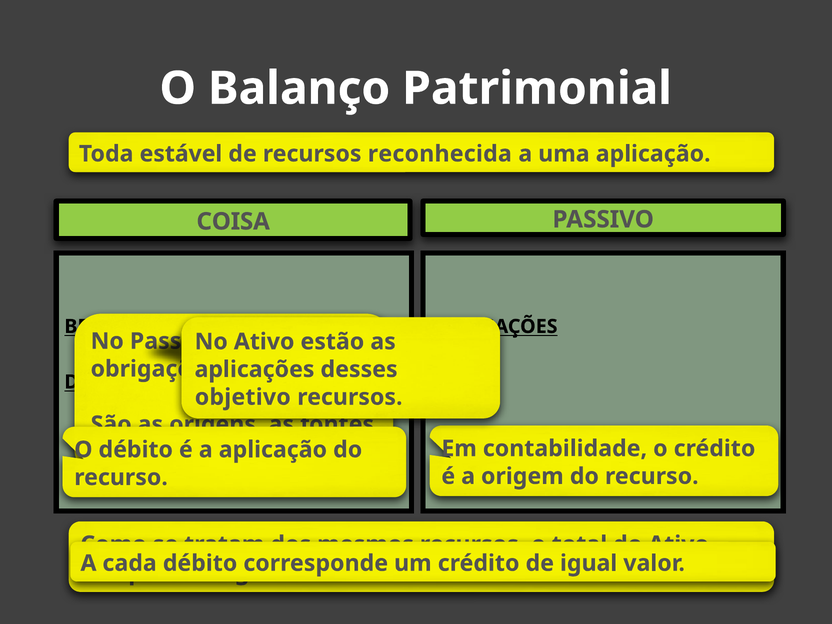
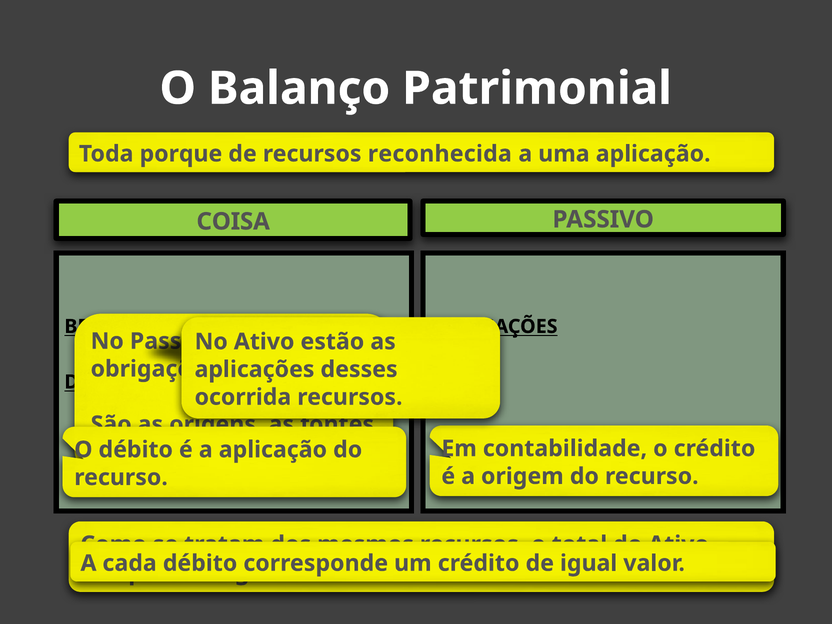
estável: estável -> porque (181, 154)
objetivo: objetivo -> ocorrida (243, 397)
